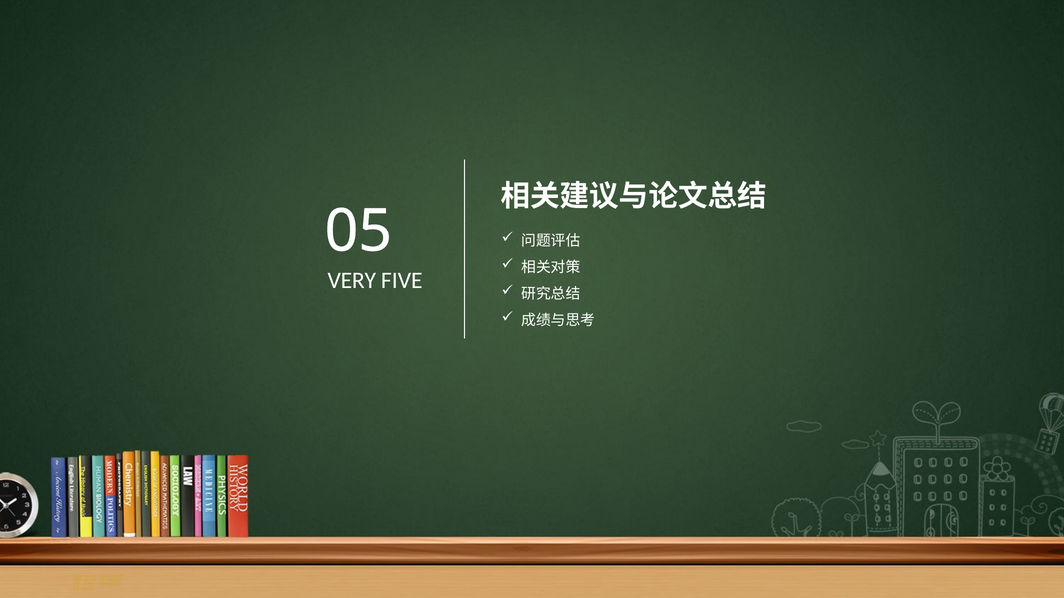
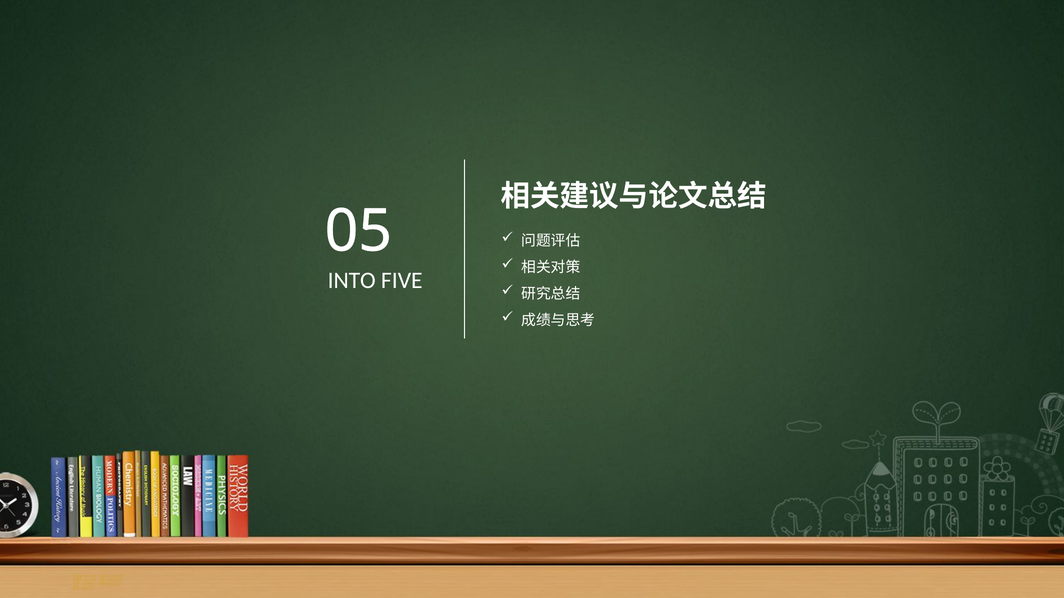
VERY: VERY -> INTO (352, 281)
